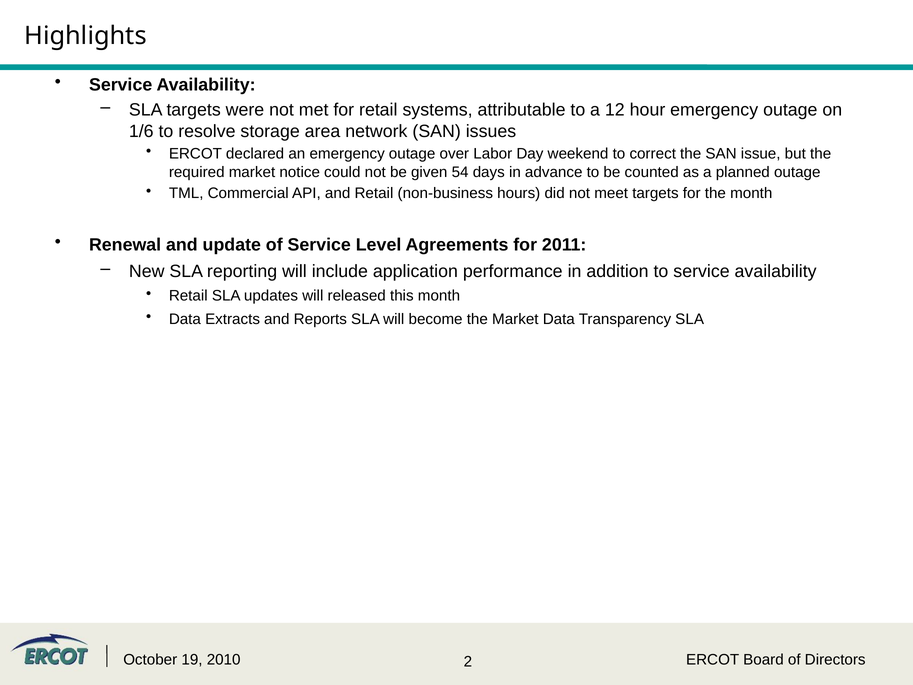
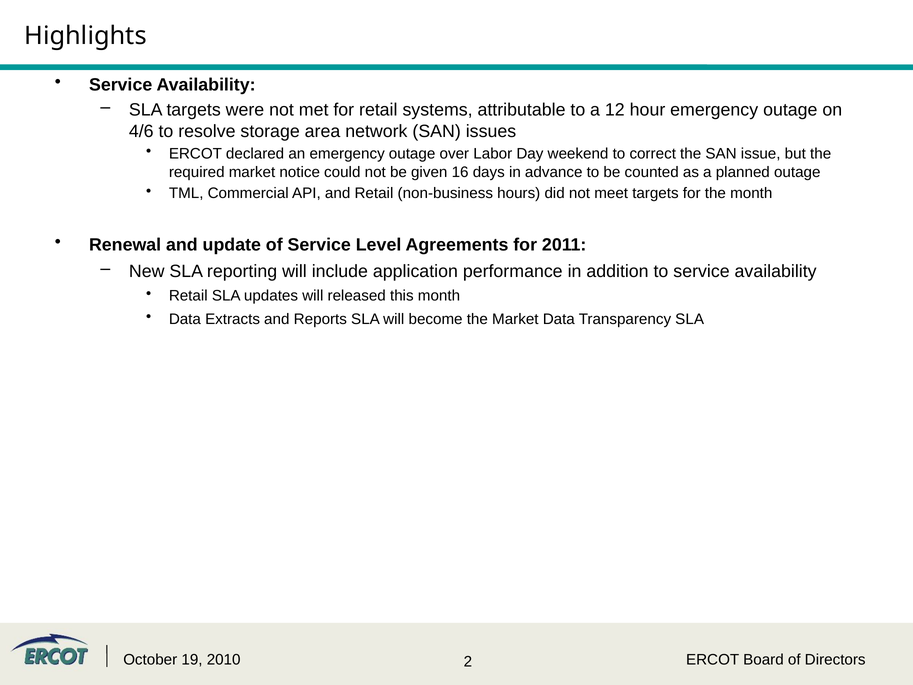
1/6: 1/6 -> 4/6 (141, 131)
54: 54 -> 16 (460, 172)
